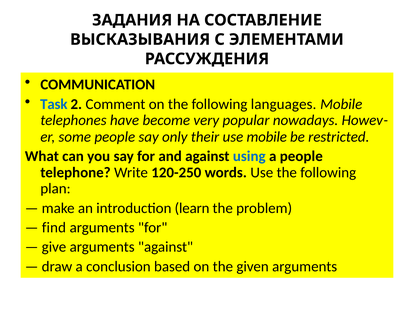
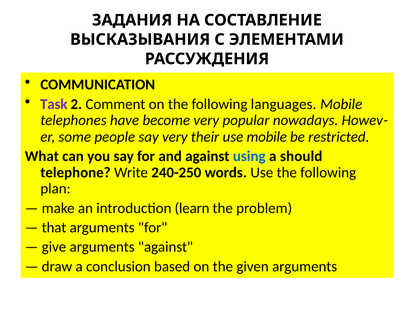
Task colour: blue -> purple (54, 104)
say only: only -> very (175, 137)
a people: people -> should (301, 156)
120-250: 120-250 -> 240-250 (176, 172)
find: find -> that (54, 227)
